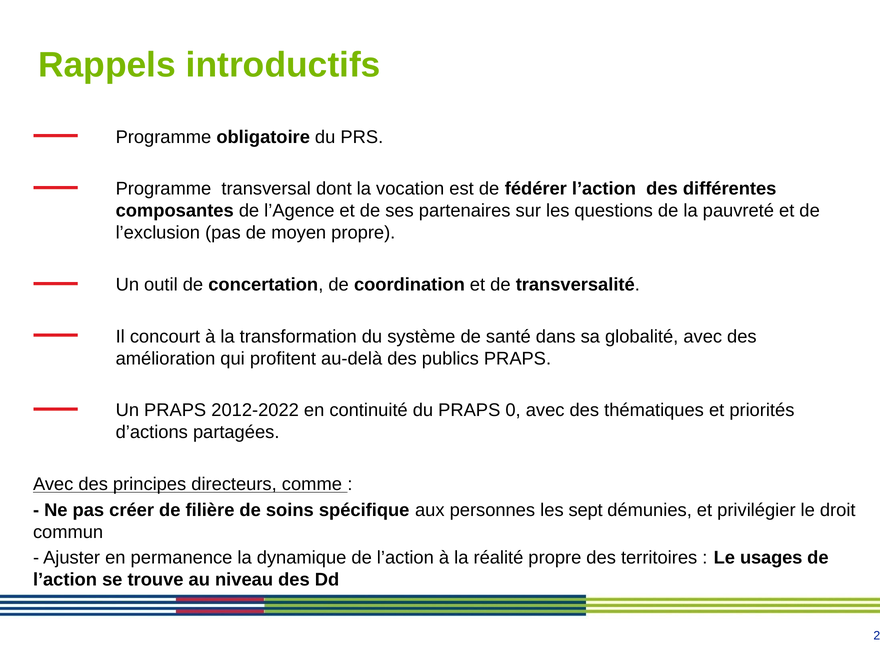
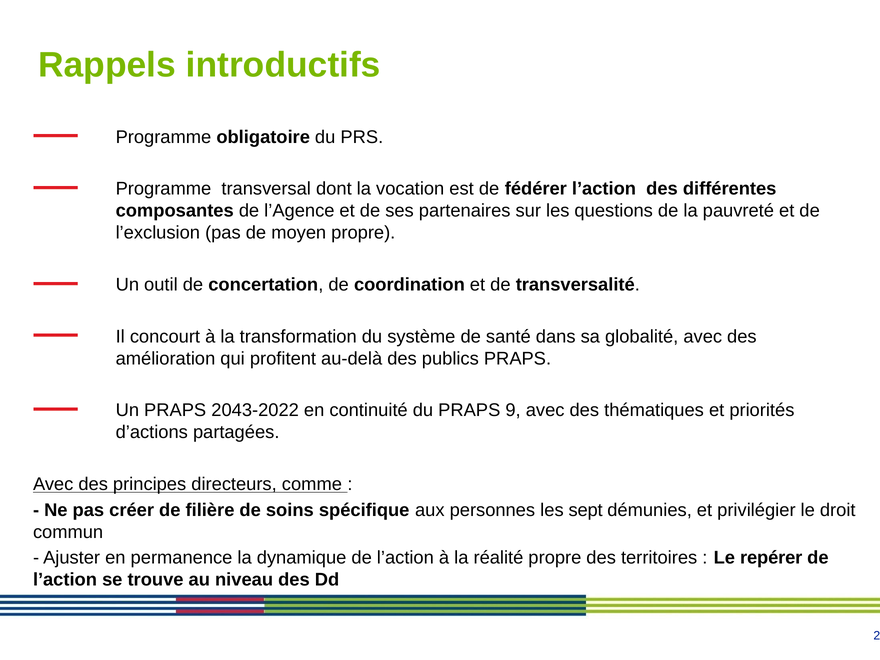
2012-2022: 2012-2022 -> 2043-2022 (255, 410)
0: 0 -> 9 (513, 410)
usages: usages -> repérer (771, 558)
